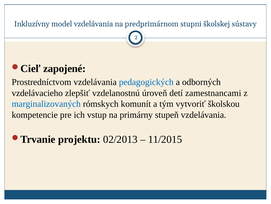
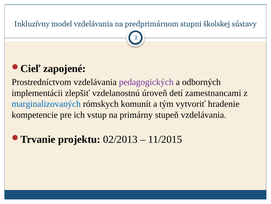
pedagogických colour: blue -> purple (146, 82)
vzdelávacieho: vzdelávacieho -> implementácii (37, 93)
školskou: školskou -> hradenie (224, 104)
